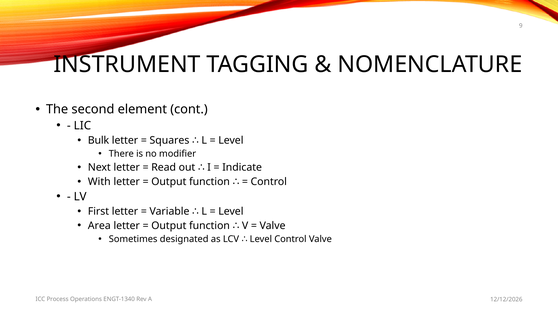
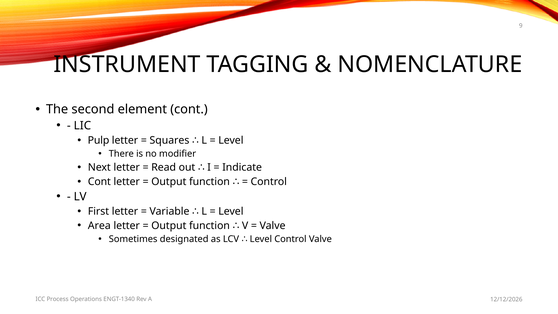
Bulk: Bulk -> Pulp (99, 140)
With: With -> Cont (99, 182)
